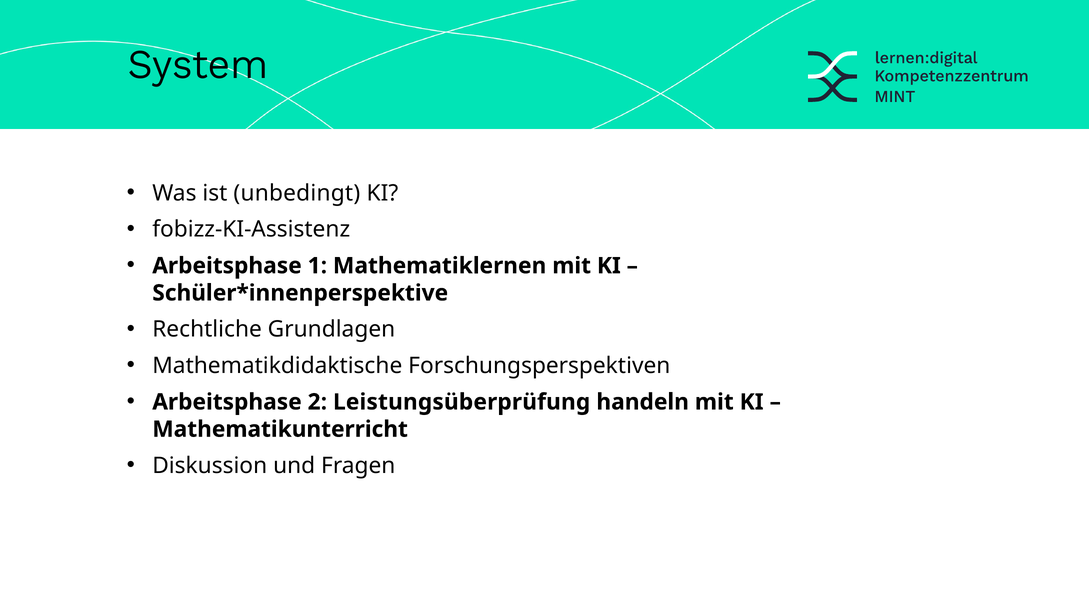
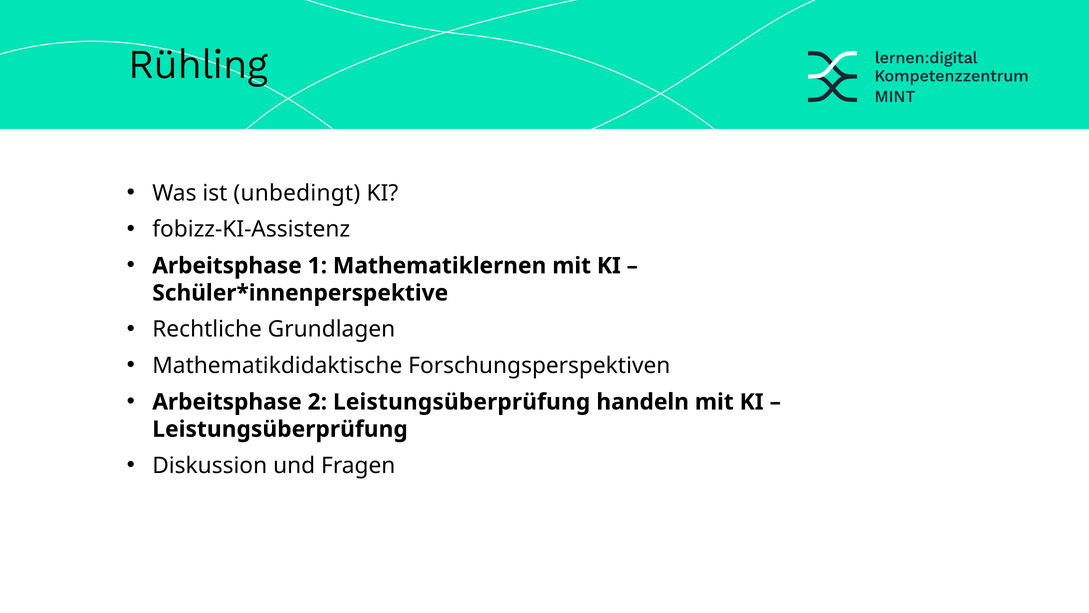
System: System -> Rühling (198, 65)
Mathematikunterricht: Mathematikunterricht -> Leistungsüberprüfung (280, 429)
